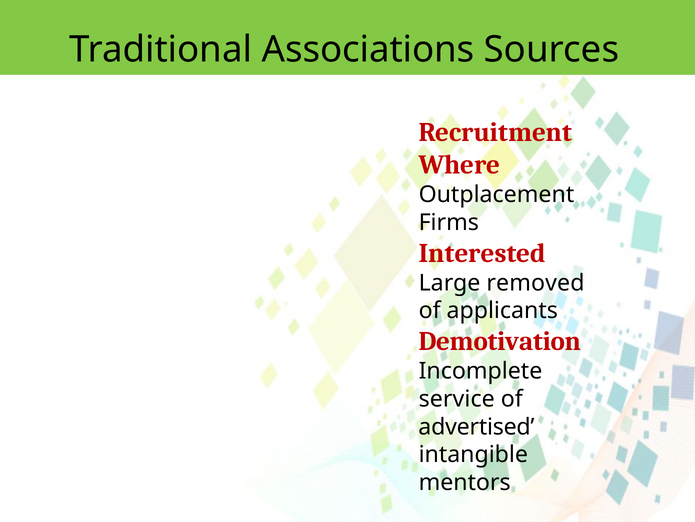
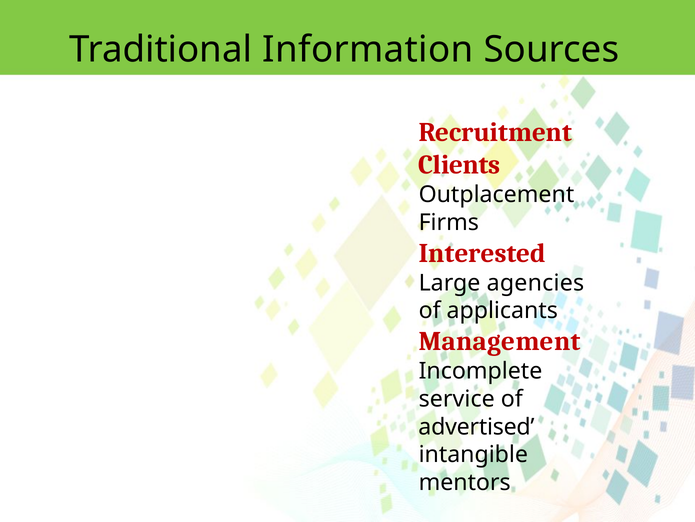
Associations: Associations -> Information (368, 49)
Where: Where -> Clients (459, 165)
removed: removed -> agencies (535, 283)
Demotivation: Demotivation -> Management (500, 341)
